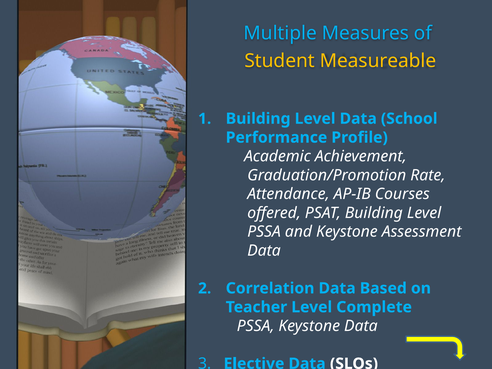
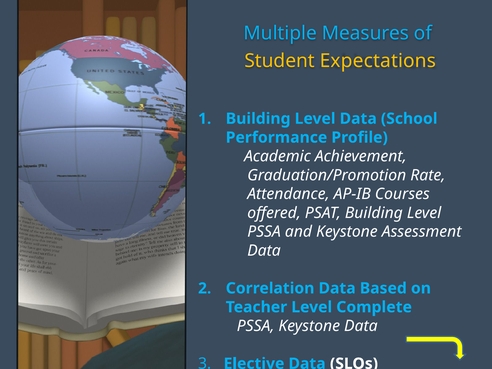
Measureable: Measureable -> Expectations (378, 61)
